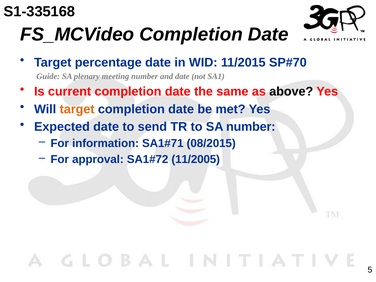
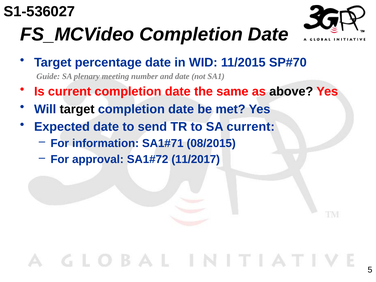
S1-335168: S1-335168 -> S1-536027 (39, 12)
target colour: orange -> black (77, 109)
SA number: number -> current (251, 127)
11/2005: 11/2005 -> 11/2017 (196, 159)
